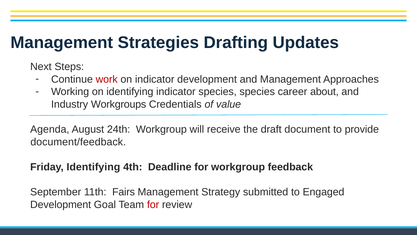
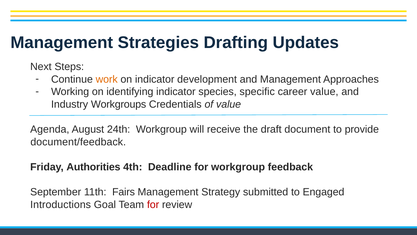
work colour: red -> orange (107, 79)
species species: species -> specific (257, 92)
career about: about -> value (324, 92)
Friday Identifying: Identifying -> Authorities (93, 167)
Development: Development -> Introductions (61, 204)
